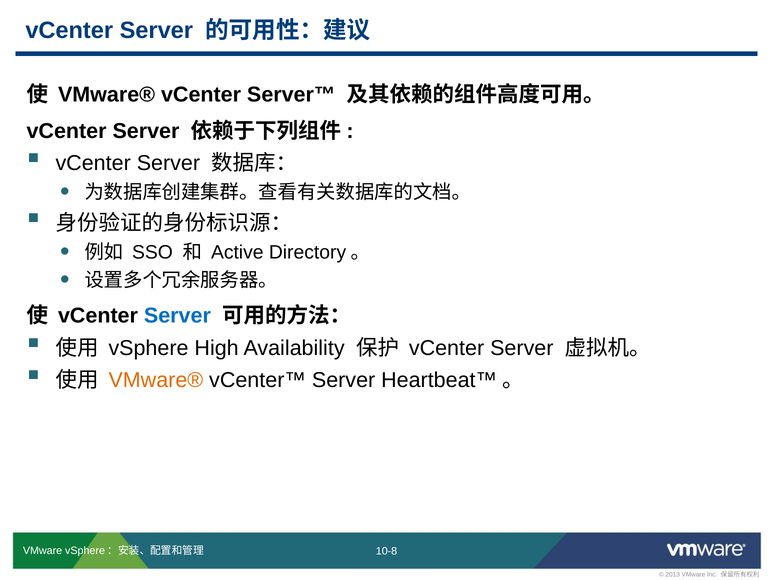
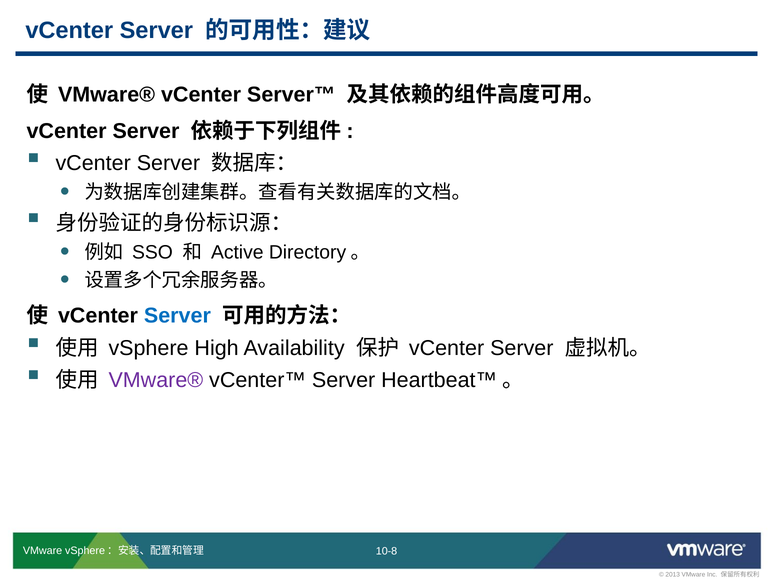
VMware® colour: orange -> purple (156, 380)
